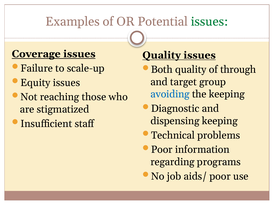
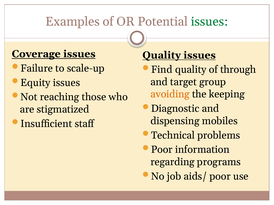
Both: Both -> Find (162, 70)
avoiding colour: blue -> orange (170, 94)
dispensing keeping: keeping -> mobiles (220, 121)
